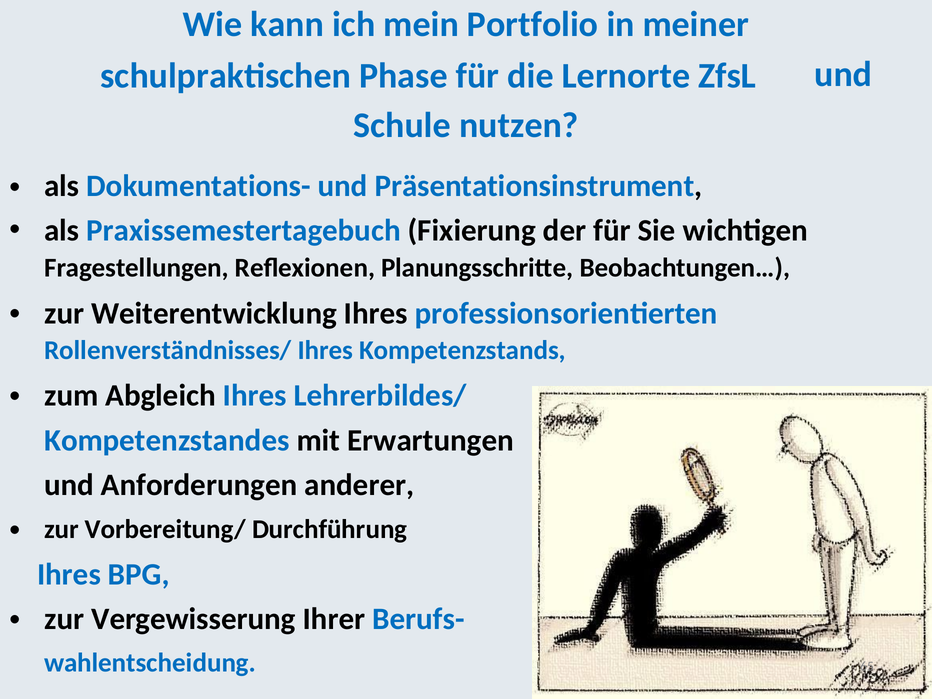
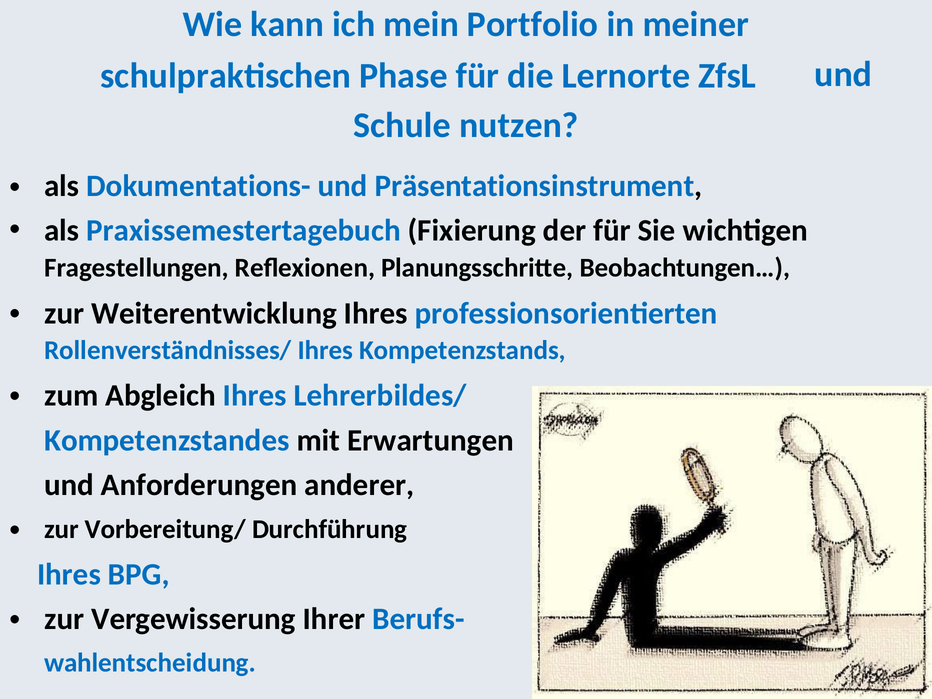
65: 65 -> 14 (867, 666)
